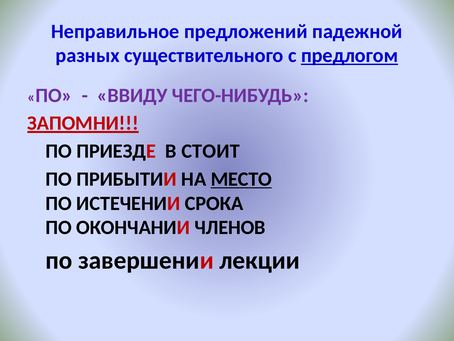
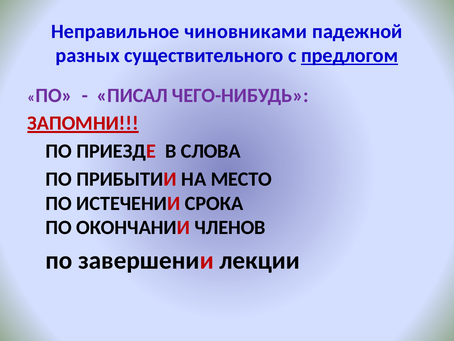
предложений: предложений -> чиновниками (246, 31)
ВВИДУ: ВВИДУ -> ПИСАЛ (132, 95)
СТОИТ: СТОИТ -> СЛОВА (211, 151)
МЕСТО underline: present -> none (241, 179)
